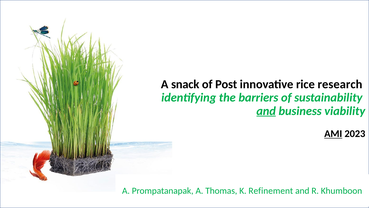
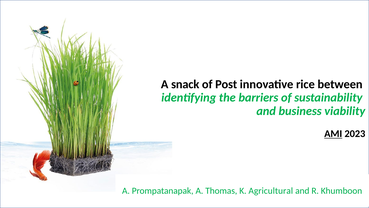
research: research -> between (340, 84)
and underline: present -> none (266, 111)
Refinement: Refinement -> Agricultural (271, 191)
